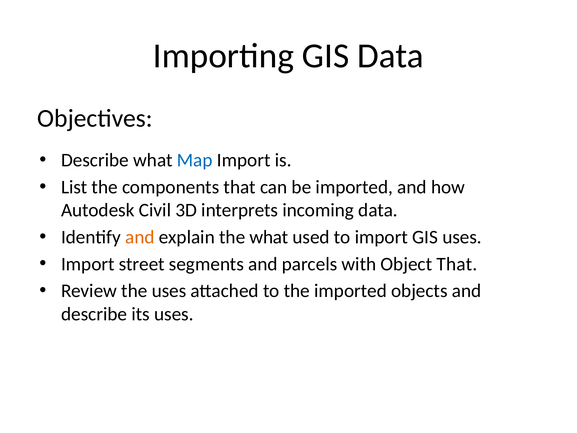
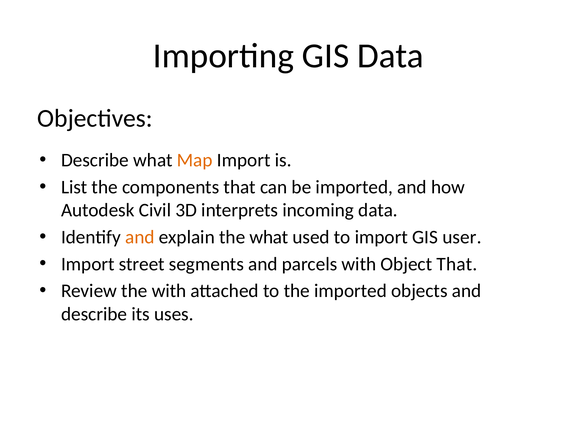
Map colour: blue -> orange (195, 160)
GIS uses: uses -> user (462, 237)
the uses: uses -> with (169, 291)
